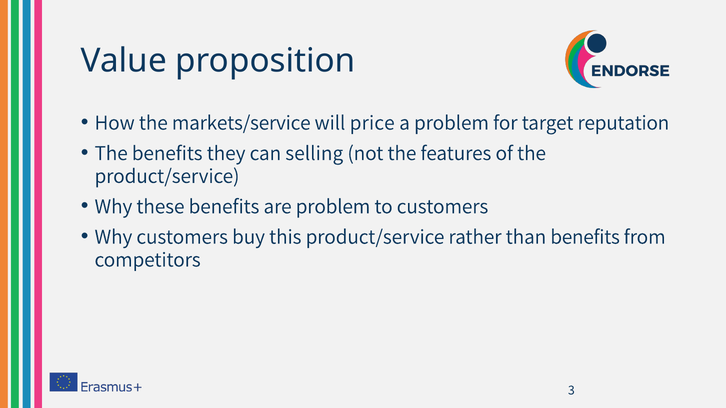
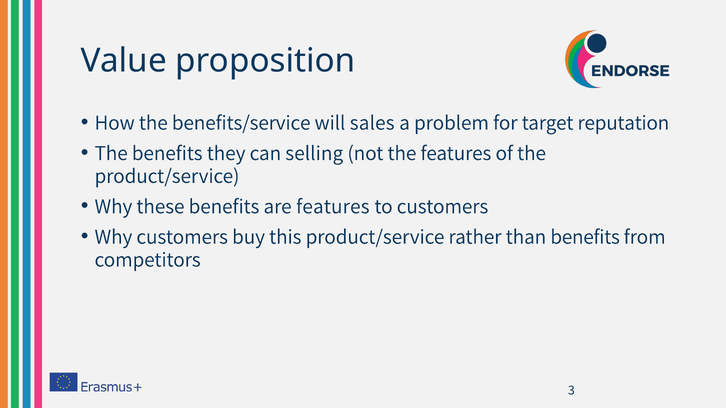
markets/service: markets/service -> benefits/service (241, 123)
price: price -> sales (372, 123)
are problem: problem -> features (333, 206)
